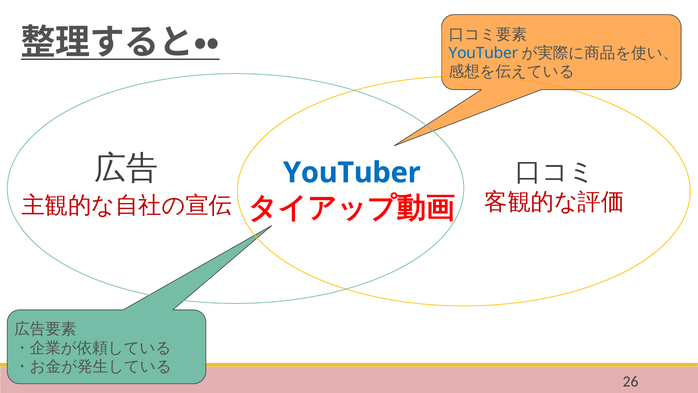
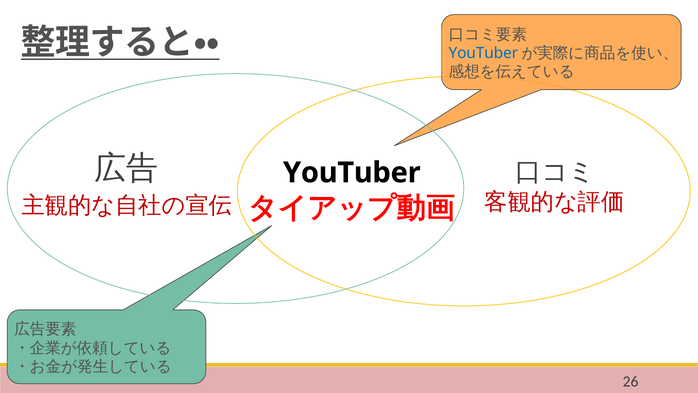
YouTuber colour: blue -> black (352, 173)
